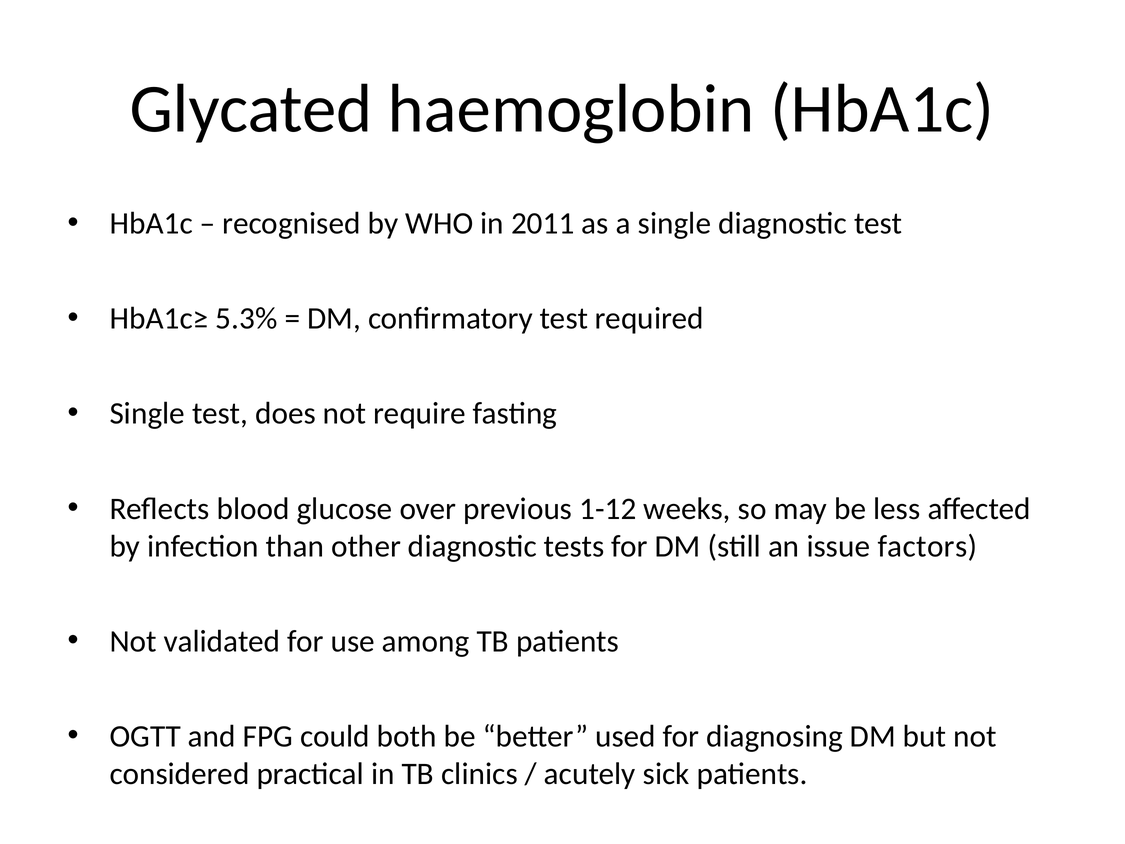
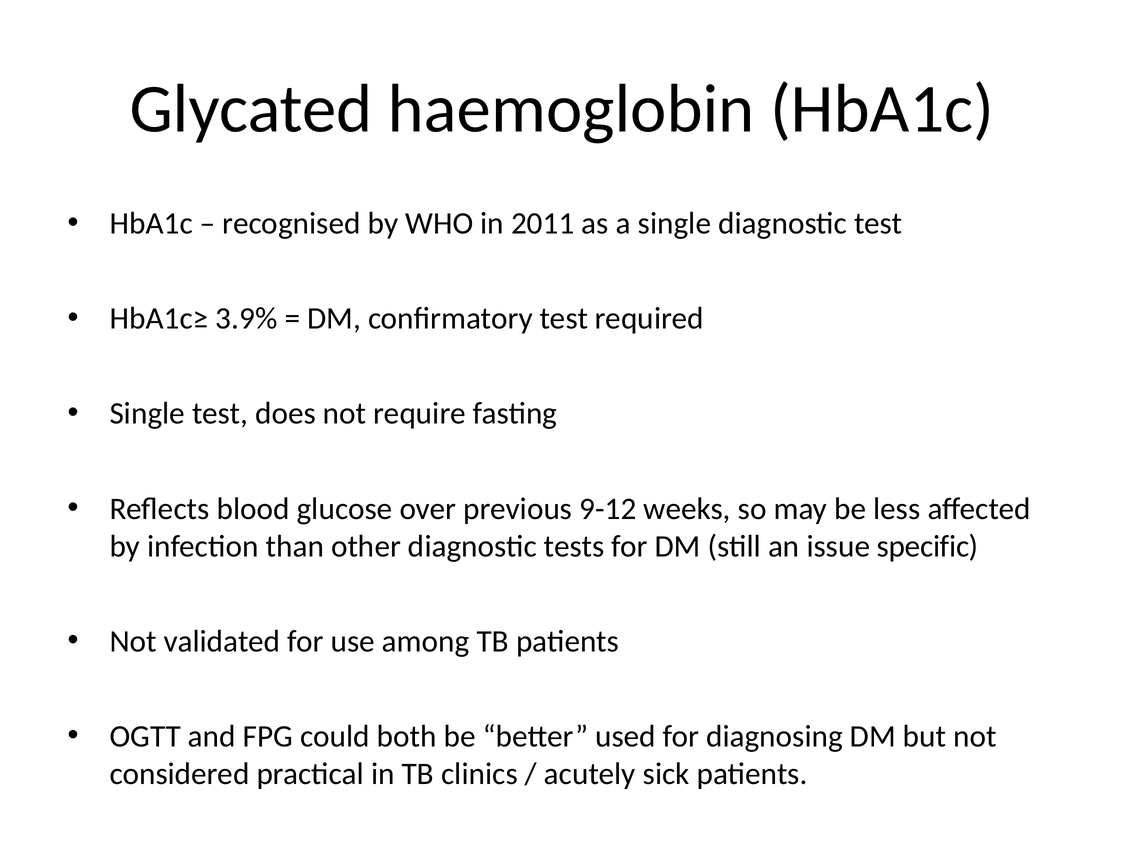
5.3%: 5.3% -> 3.9% (246, 318)
1-12: 1-12 -> 9-12 (608, 509)
factors: factors -> specific (928, 546)
